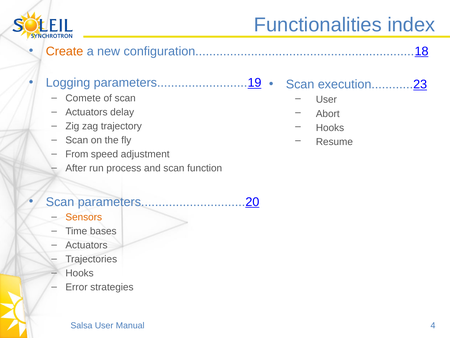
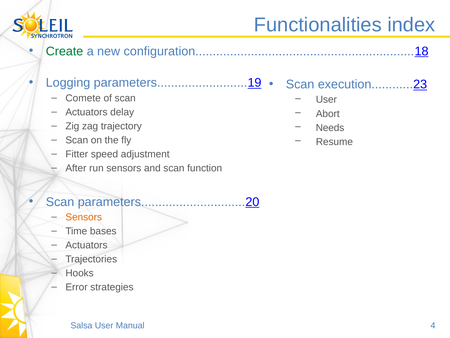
Create colour: orange -> green (65, 51)
Hooks: Hooks -> Needs (330, 128)
From: From -> Fitter (77, 154)
run process: process -> sensors (124, 168)
